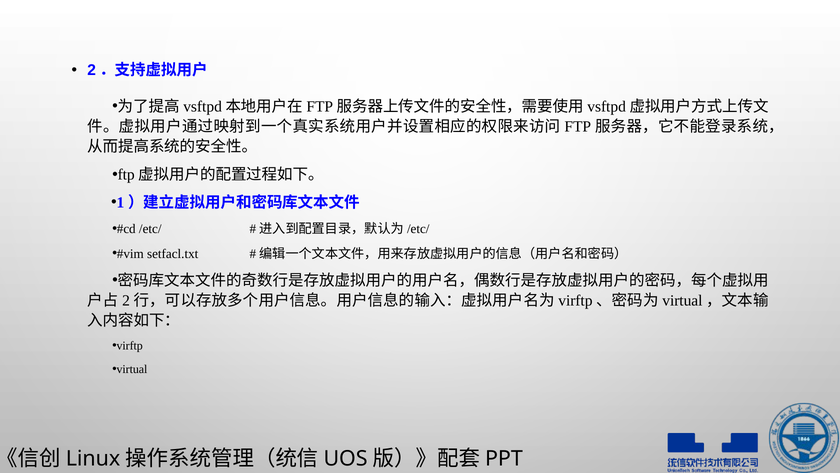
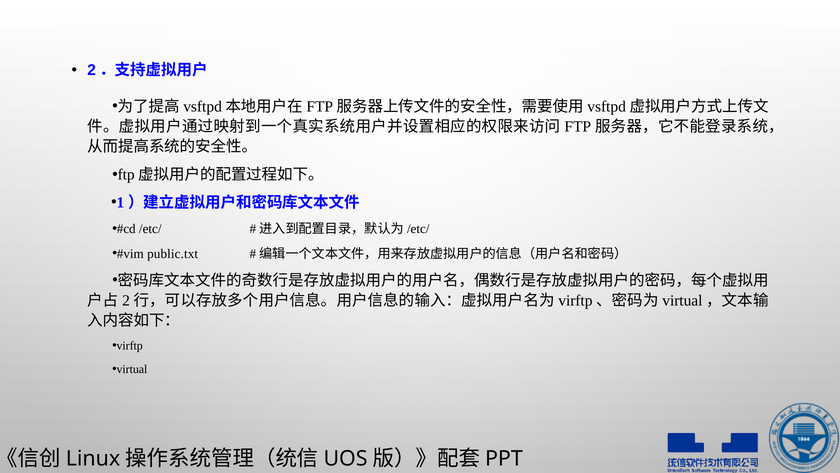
setfacl.txt: setfacl.txt -> public.txt (173, 253)
